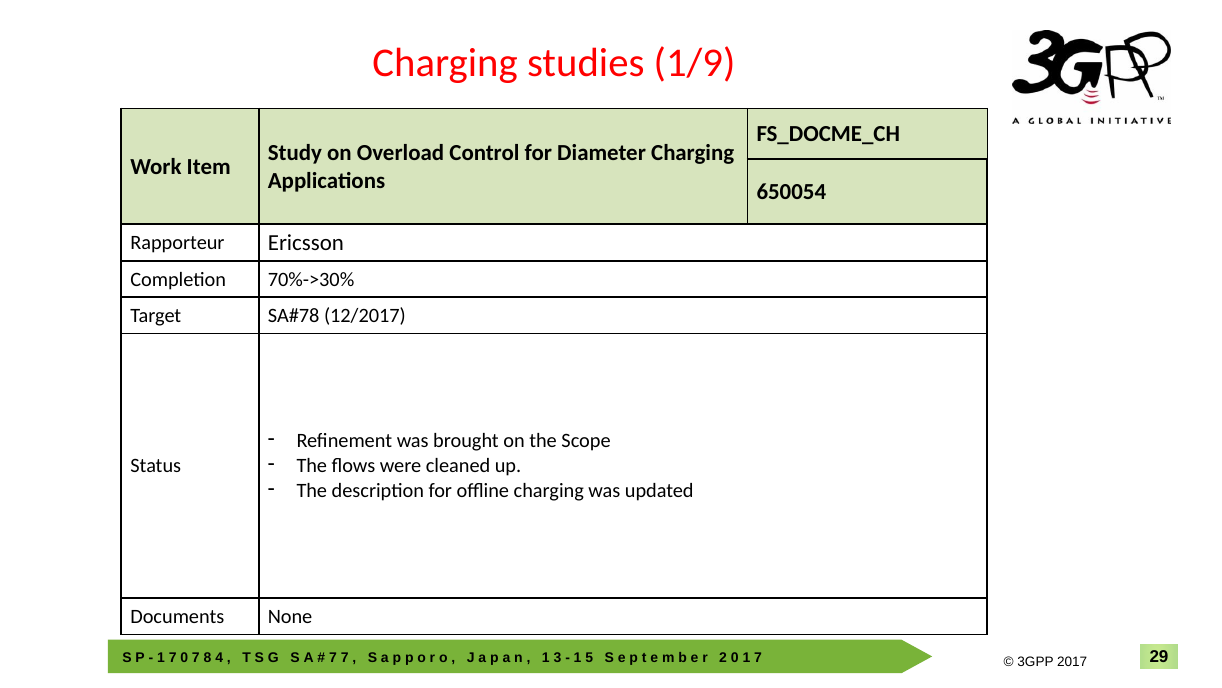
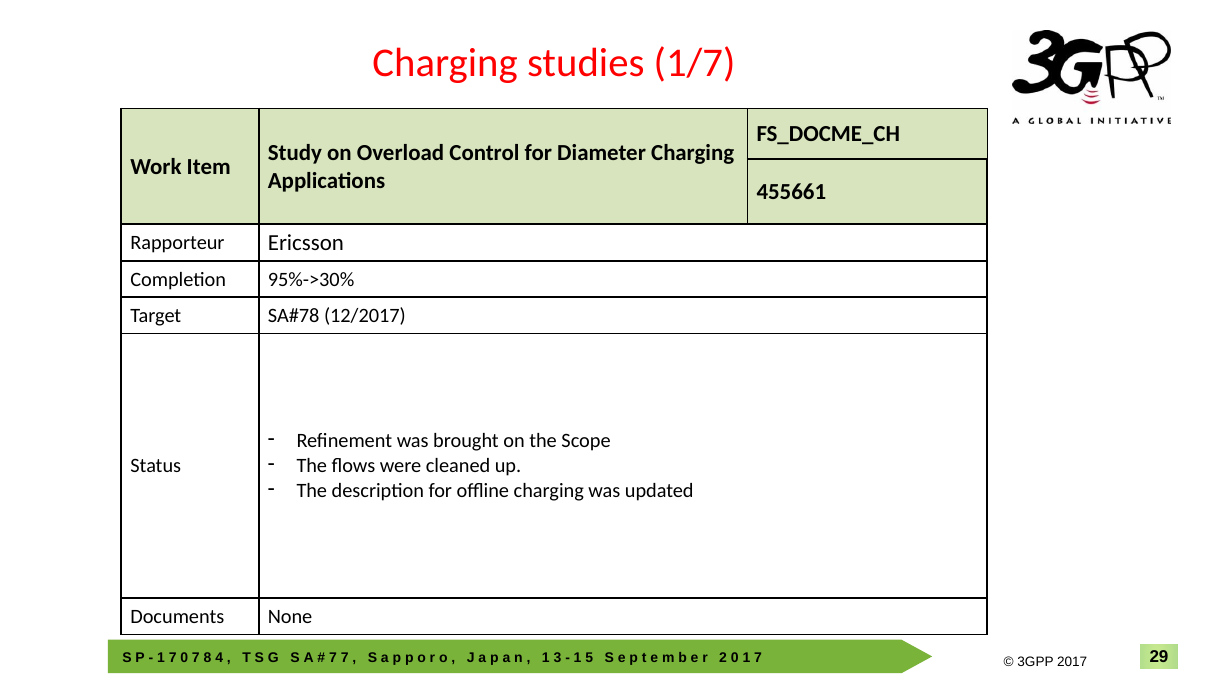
1/9: 1/9 -> 1/7 (695, 63)
650054: 650054 -> 455661 (791, 192)
70%->30%: 70%->30% -> 95%->30% (311, 279)
